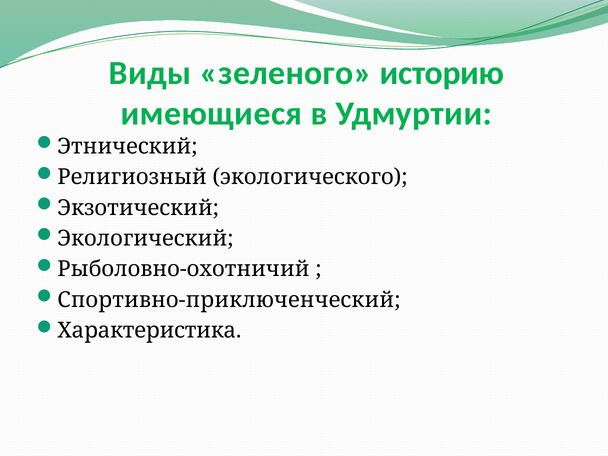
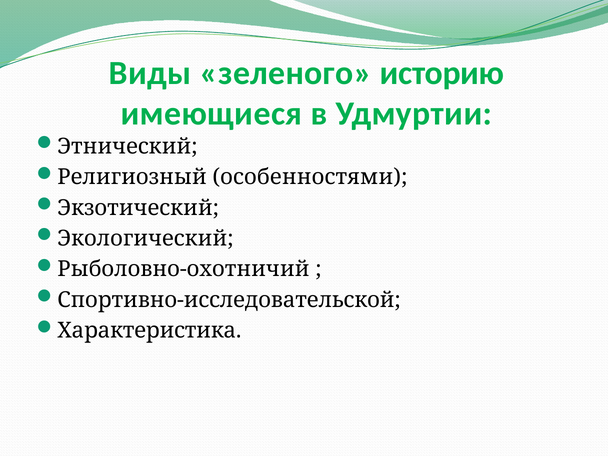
экологического: экологического -> особенностями (310, 177)
Спортивно-приключенческий: Спортивно-приключенческий -> Спортивно-исследовательской (229, 300)
